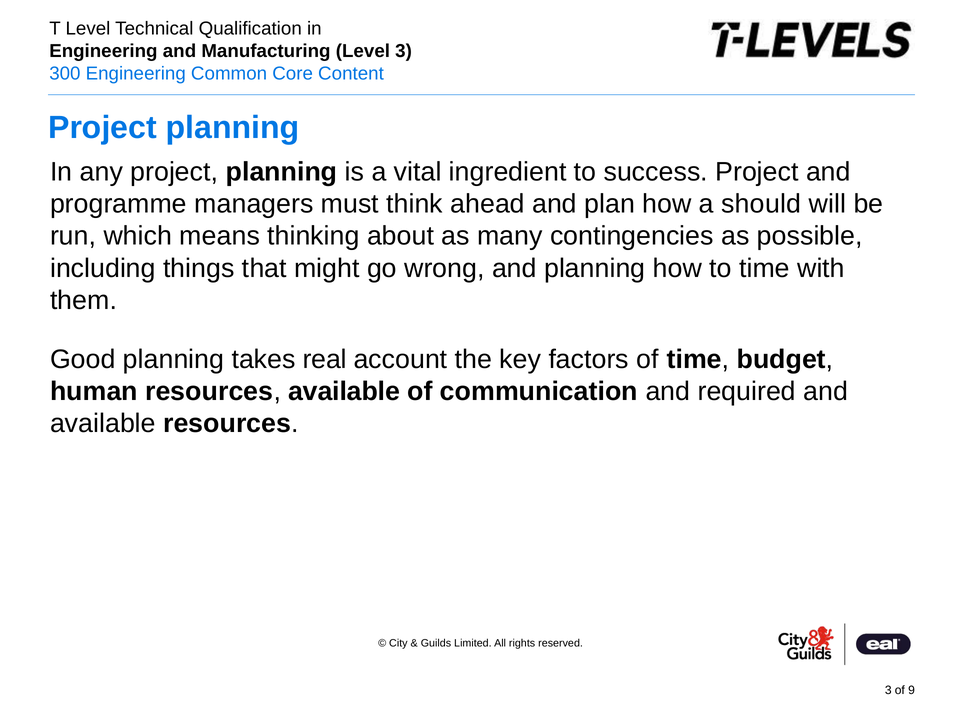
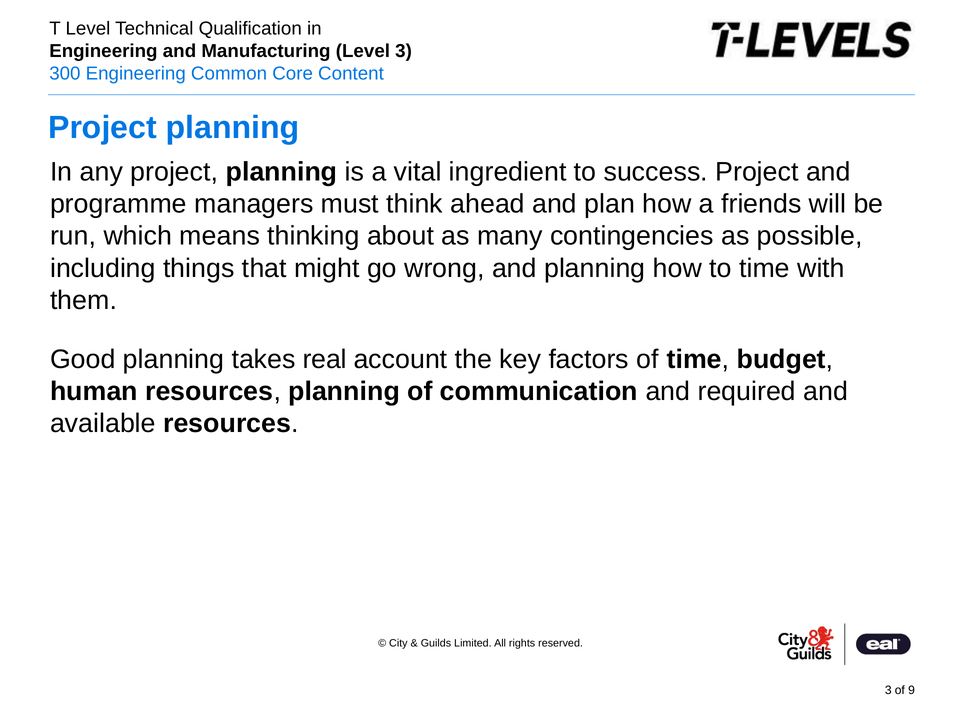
should: should -> friends (761, 204)
resources available: available -> planning (344, 391)
